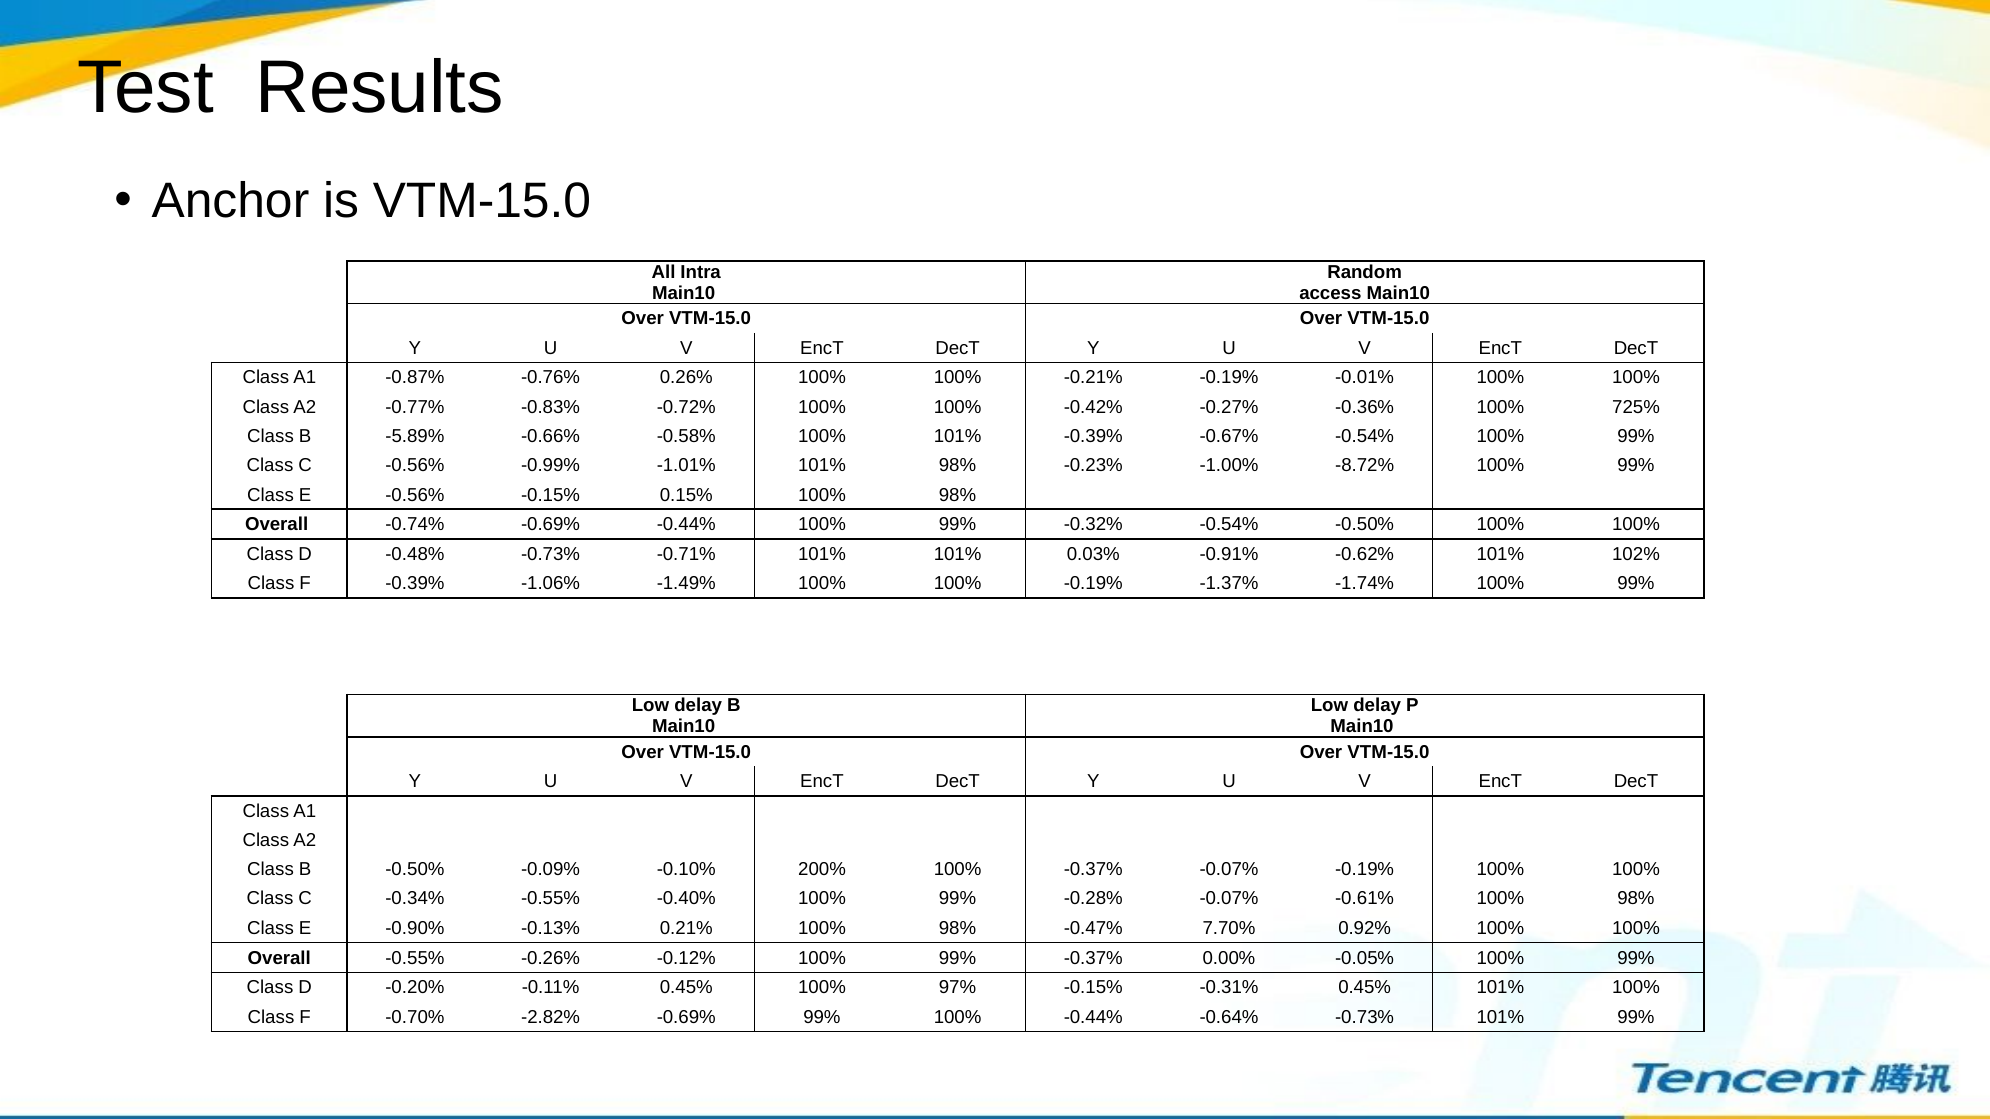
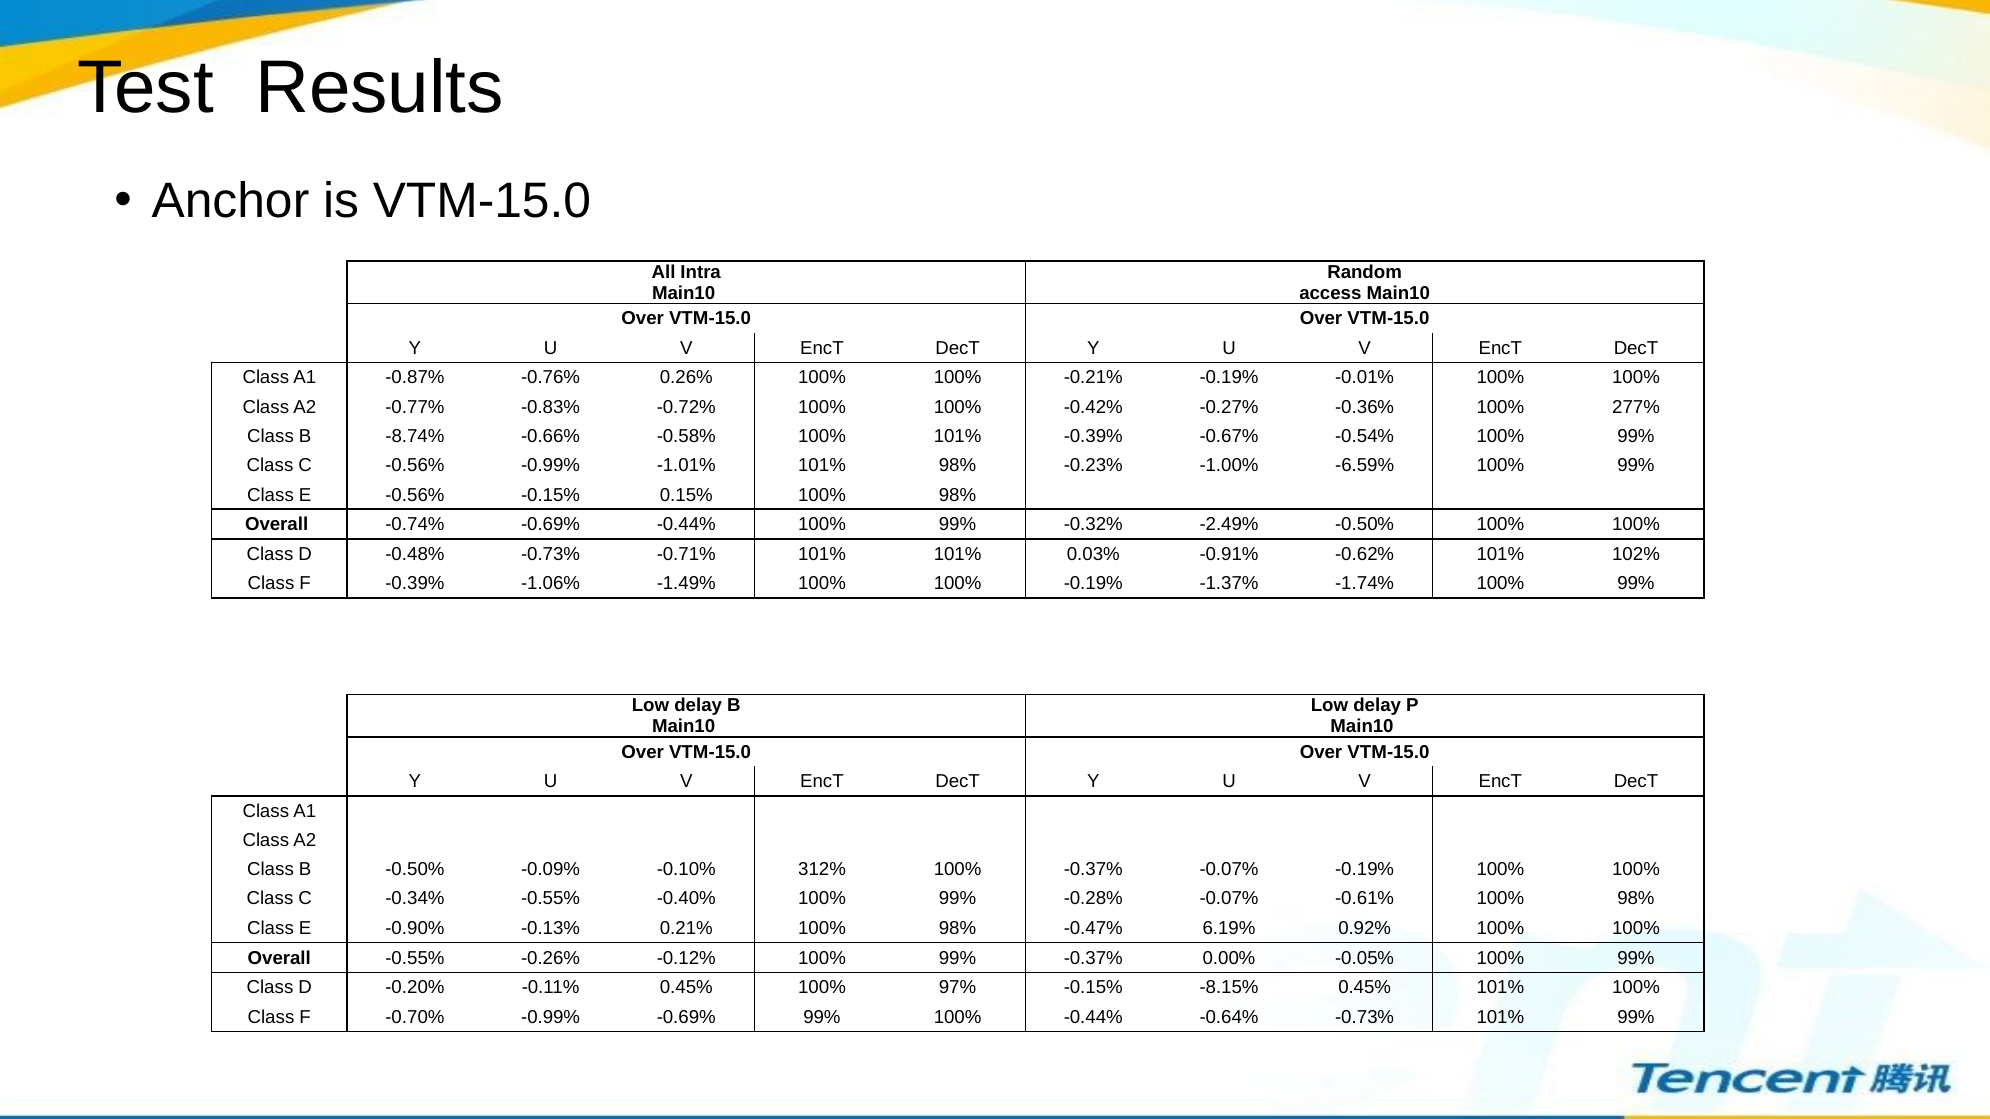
725%: 725% -> 277% (1636, 407)
-5.89%: -5.89% -> -8.74% (415, 436)
-8.72%: -8.72% -> -6.59% (1365, 465)
-0.32% -0.54%: -0.54% -> -2.49% (1229, 525)
200%: 200% -> 312% (822, 870)
7.70%: 7.70% -> 6.19% (1229, 929)
-0.31%: -0.31% -> -8.15% (1229, 988)
-0.70% -2.82%: -2.82% -> -0.99% (551, 1017)
